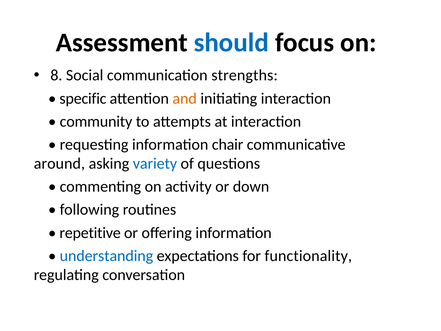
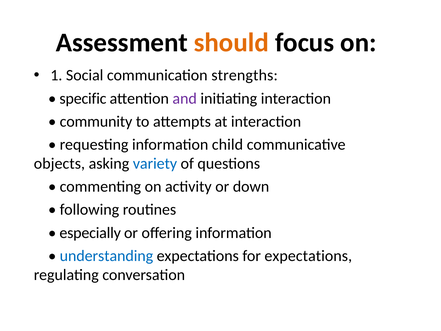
should colour: blue -> orange (231, 43)
8: 8 -> 1 (56, 75)
and colour: orange -> purple (185, 98)
chair: chair -> child (227, 144)
around: around -> objects (59, 164)
repetitive: repetitive -> especially (90, 233)
for functionality: functionality -> expectations (308, 256)
